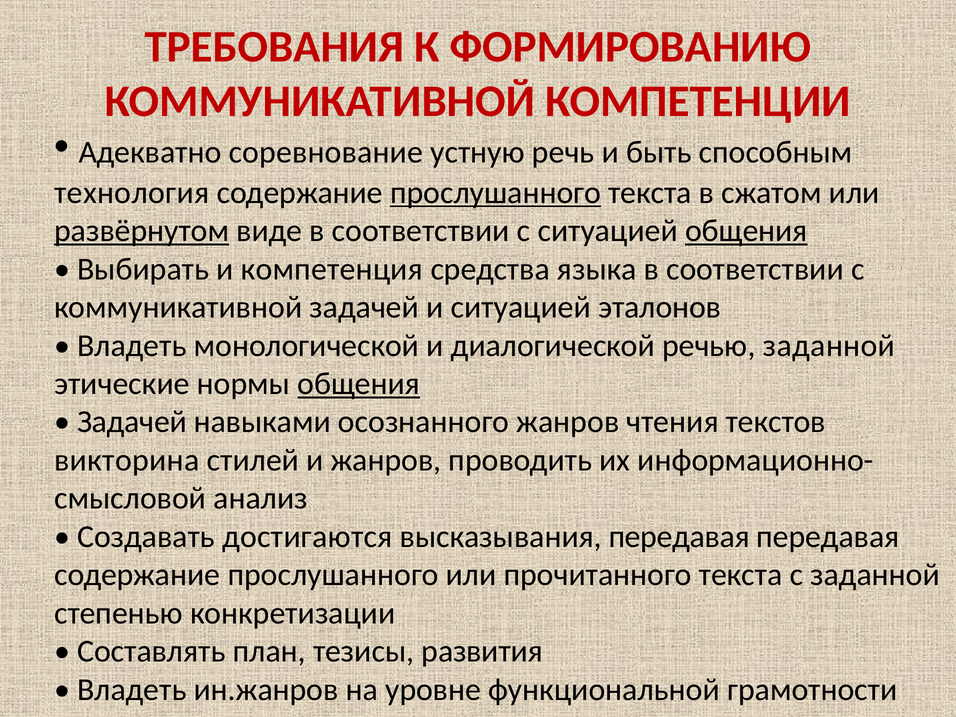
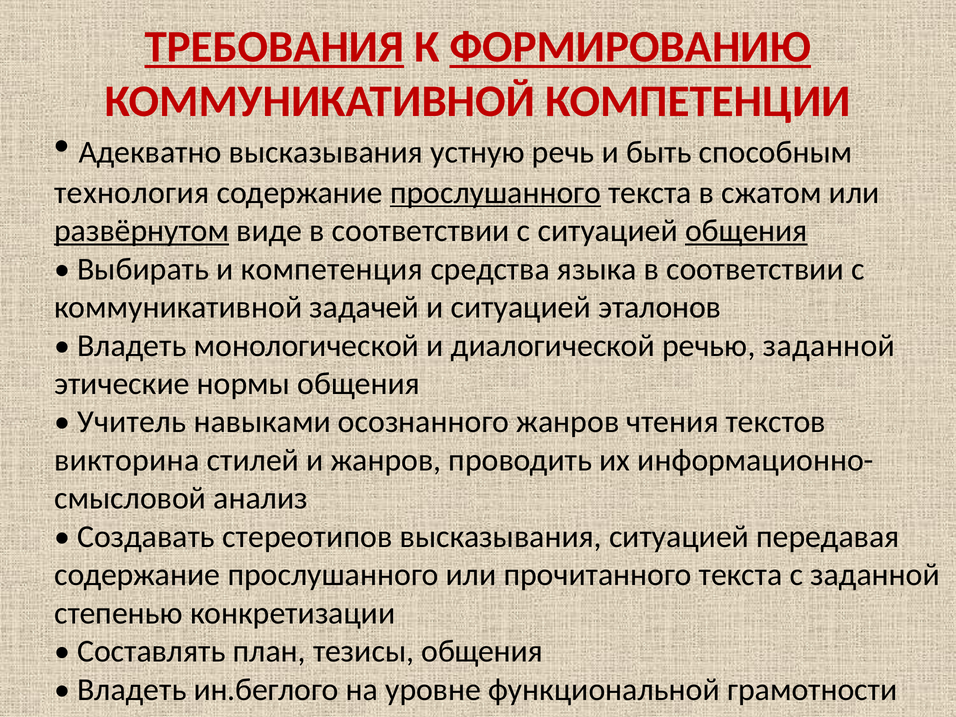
ТРЕБОВАНИЯ underline: none -> present (274, 47)
ФОРМИРОВАНИЮ underline: none -> present (630, 47)
Адекватно соревнование: соревнование -> высказывания (326, 152)
общения underline: present -> none (359, 384)
Задачей: Задачей -> Учитель (132, 422)
достигаются: достигаются -> стереотипов (307, 537)
высказывания передавая: передавая -> ситуацией (679, 537)
тезисы развития: развития -> общения (482, 651)
ин.жанров: ин.жанров -> ин.беглого (266, 690)
